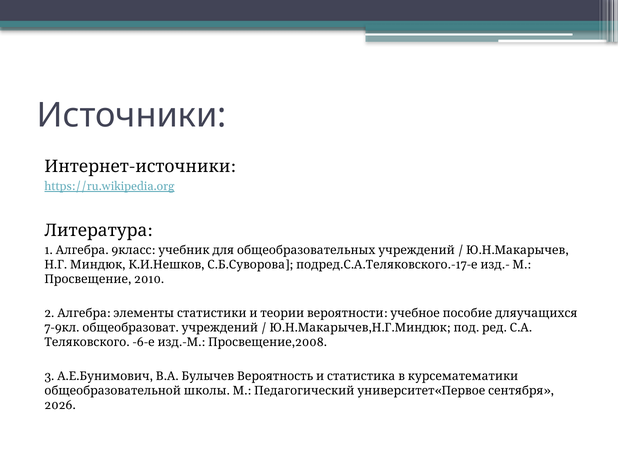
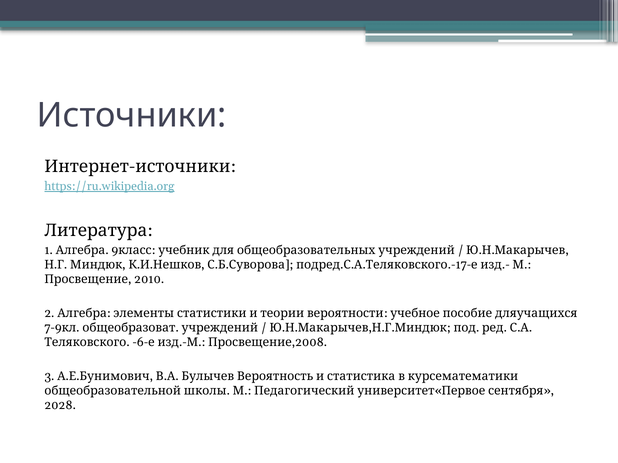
2026: 2026 -> 2028 (60, 406)
